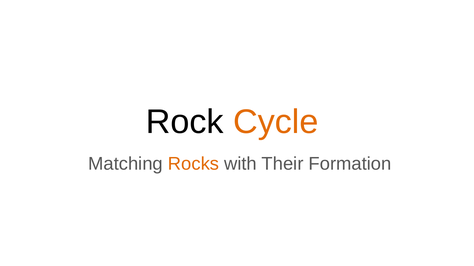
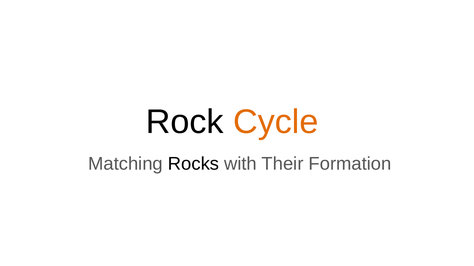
Rocks colour: orange -> black (194, 164)
